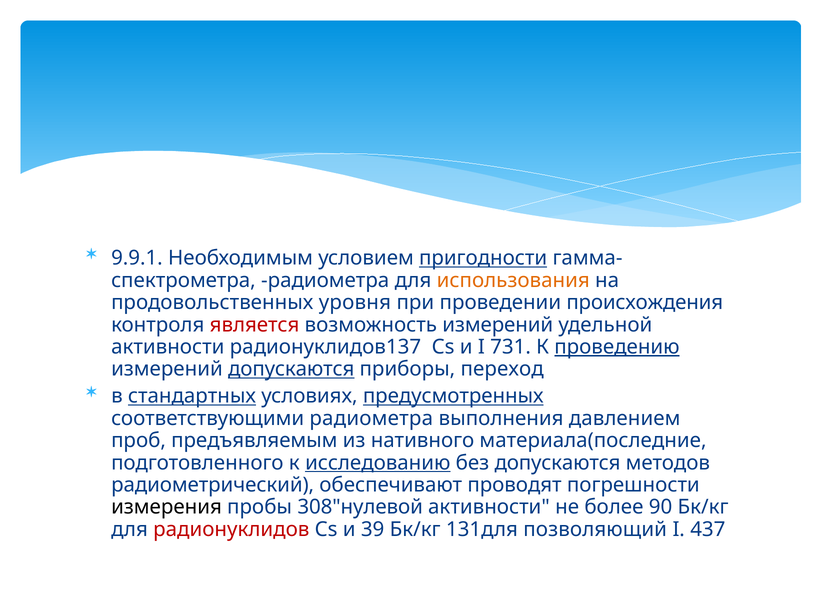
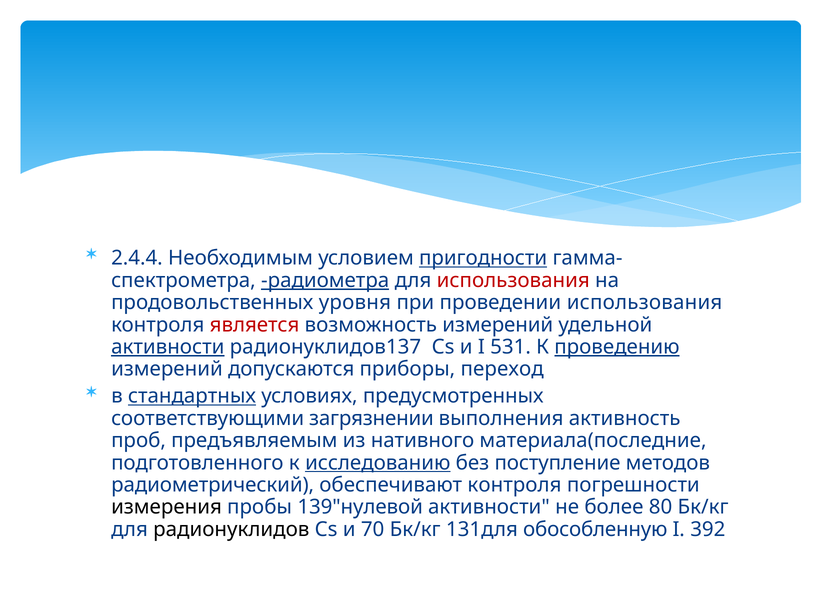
9.9.1: 9.9.1 -> 2.4.4 (137, 258)
радиометра underline: none -> present (325, 280)
использования colour: orange -> red (513, 280)
проведении происхождения: происхождения -> использования (645, 302)
активности underline: none -> present (168, 347)
731: 731 -> 531 (511, 347)
допускаются underline: present -> none (291, 369)
предусмотренных underline: present -> none (453, 396)
соответствующими радиометра: радиометра -> загрязнении (371, 418)
давлением: давлением -> активность (625, 418)
без допускаются: допускаются -> поступление (557, 463)
обеспечивают проводят: проводят -> контроля (514, 485)
308"нулевой: 308"нулевой -> 139"нулевой (360, 507)
90: 90 -> 80 (661, 507)
радионуклидов colour: red -> black (231, 529)
39: 39 -> 70 (373, 529)
позволяющий: позволяющий -> обособленную (595, 529)
437: 437 -> 392 (708, 529)
